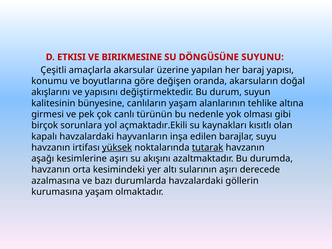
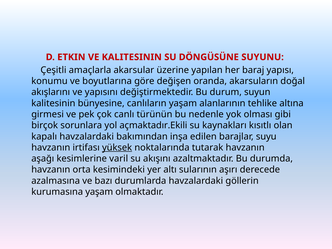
ETKISI: ETKISI -> ETKIN (71, 57)
VE BIRIKMESINE: BIRIKMESINE -> KALITESININ (132, 57)
hayvanların: hayvanların -> bakımından (142, 136)
tutarak underline: present -> none (208, 148)
kesimlerine aşırı: aşırı -> varil (119, 159)
